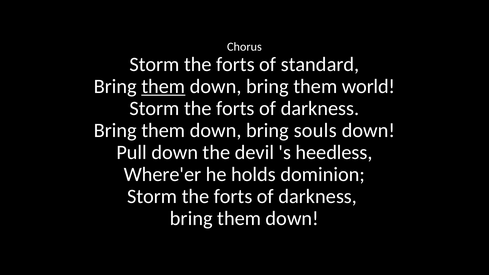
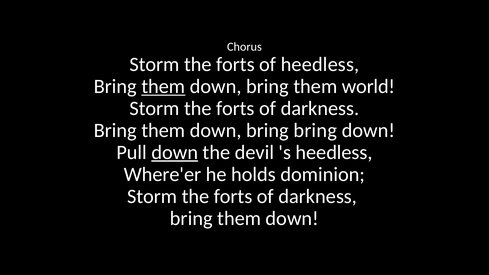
of standard: standard -> heedless (320, 64)
bring souls: souls -> bring (315, 130)
down underline: none -> present (175, 152)
